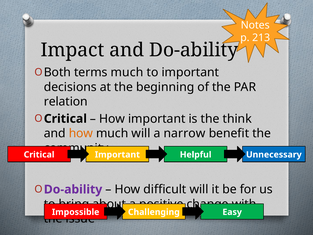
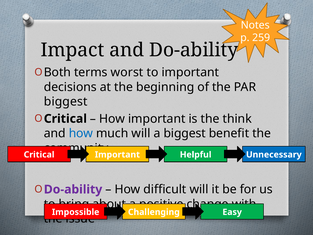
213: 213 -> 259 (261, 38)
terms much: much -> worst (127, 72)
relation: relation -> biggest (66, 102)
how colour: orange -> blue (81, 133)
a narrow: narrow -> biggest (185, 133)
